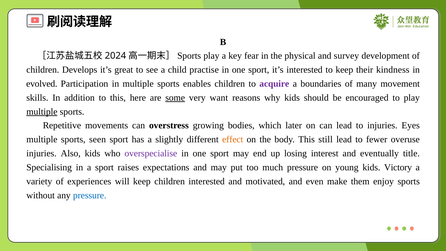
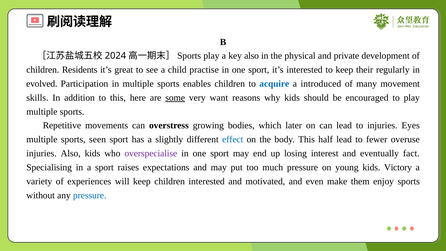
key fear: fear -> also (252, 56)
survey: survey -> private (347, 56)
Develops: Develops -> Residents (80, 70)
kindness: kindness -> regularly (393, 70)
acquire colour: purple -> blue (274, 84)
boundaries: boundaries -> introduced (321, 84)
multiple underline: present -> none (42, 112)
effect colour: orange -> blue (233, 139)
still: still -> half (326, 139)
title: title -> fact (411, 153)
